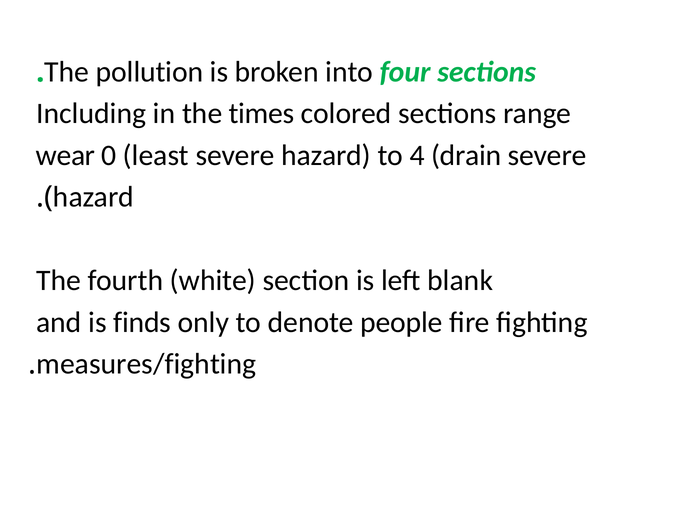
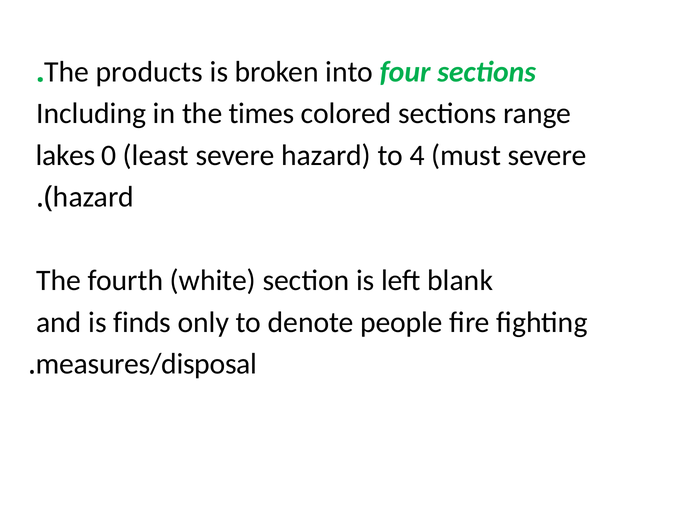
pollution: pollution -> products (149, 72)
wear: wear -> lakes (65, 155)
drain: drain -> must (466, 155)
measures/fighting: measures/fighting -> measures/disposal (147, 365)
